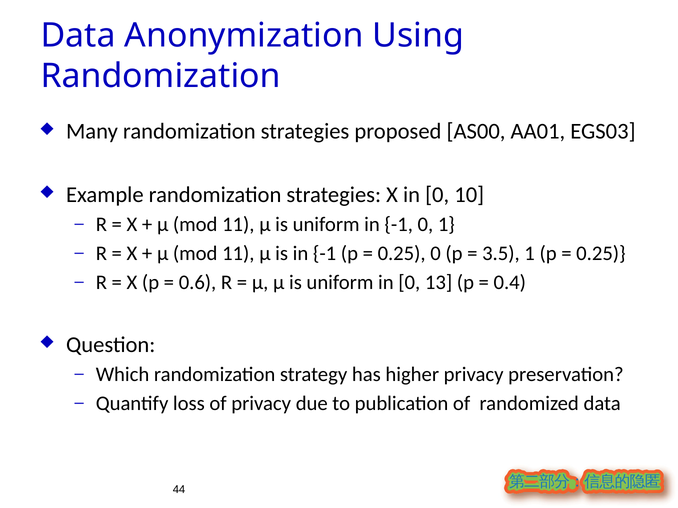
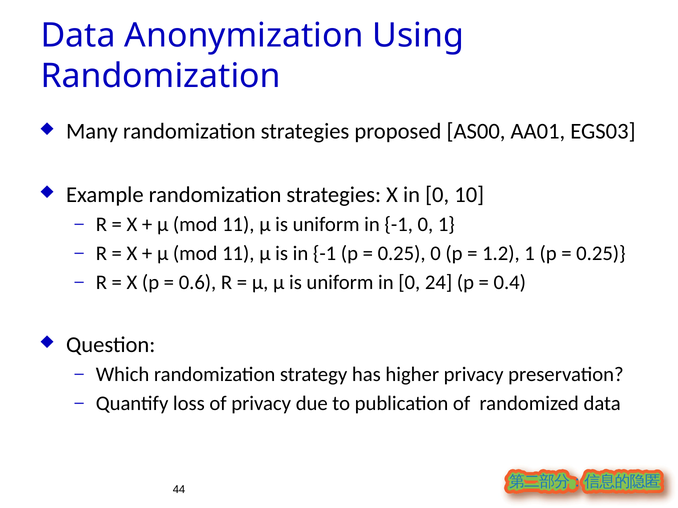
3.5: 3.5 -> 1.2 (501, 254)
13: 13 -> 24 (439, 283)
